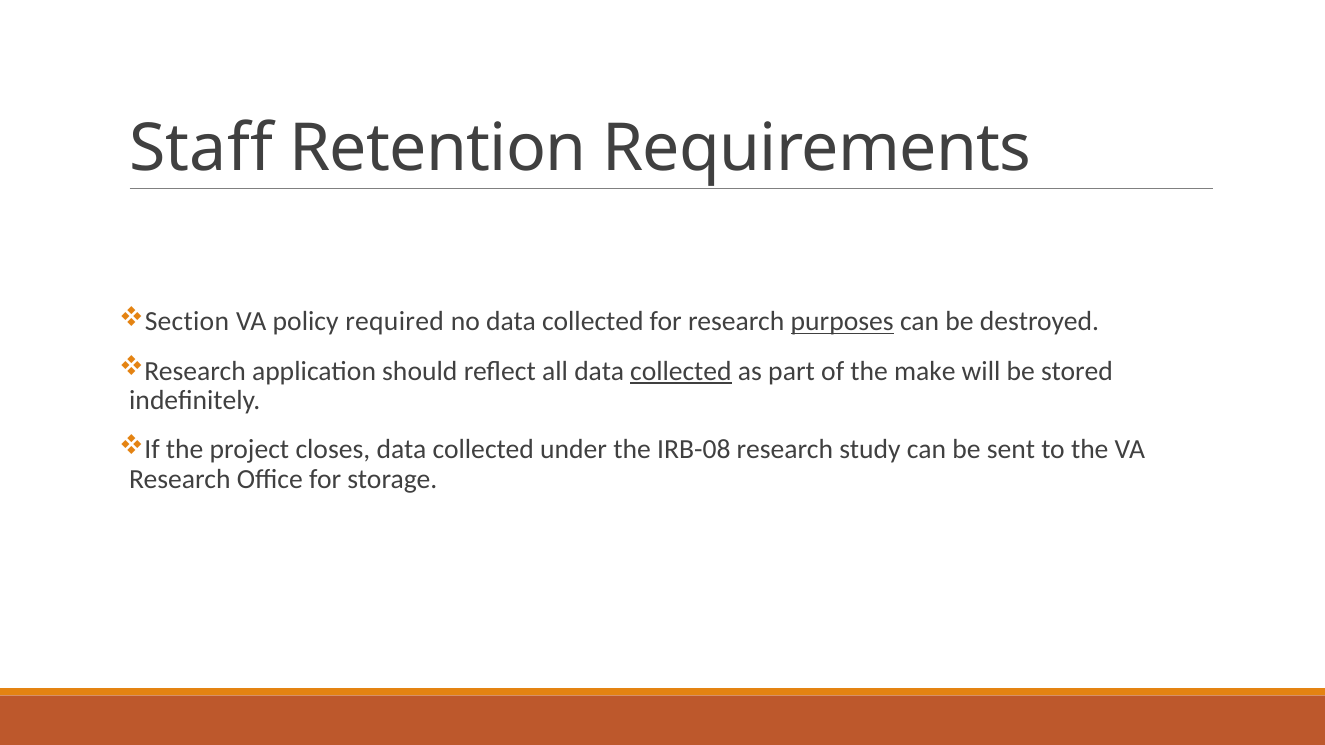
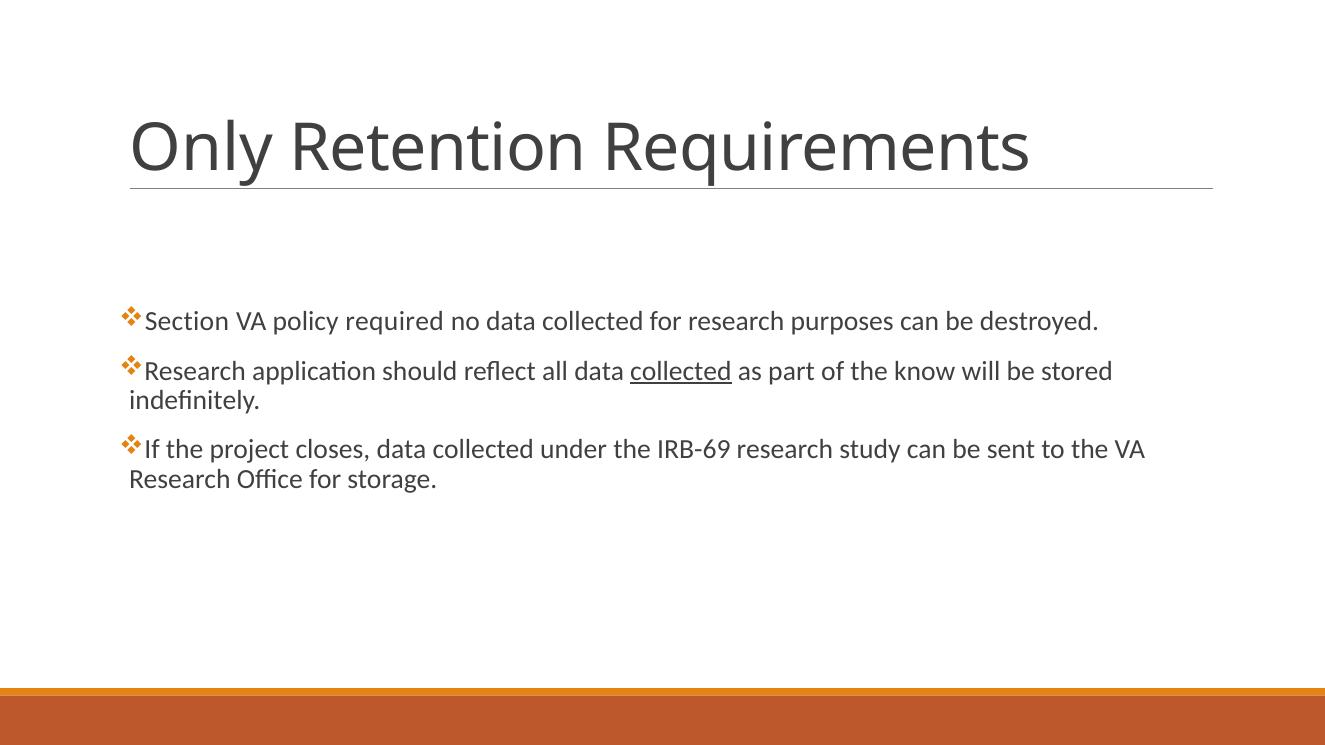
Staff: Staff -> Only (201, 148)
purposes underline: present -> none (842, 322)
make: make -> know (925, 371)
IRB-08: IRB-08 -> IRB-69 (694, 450)
